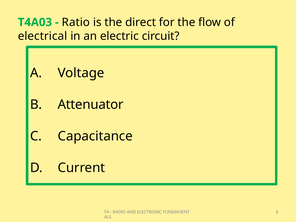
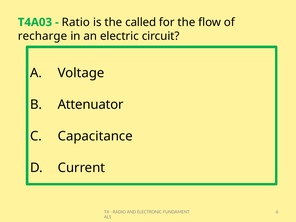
direct: direct -> called (141, 22)
electrical: electrical -> recharge (43, 36)
